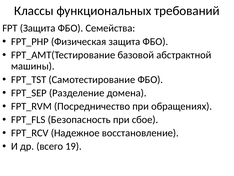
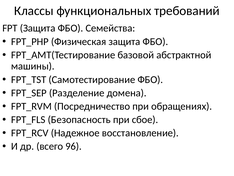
19: 19 -> 96 (74, 146)
